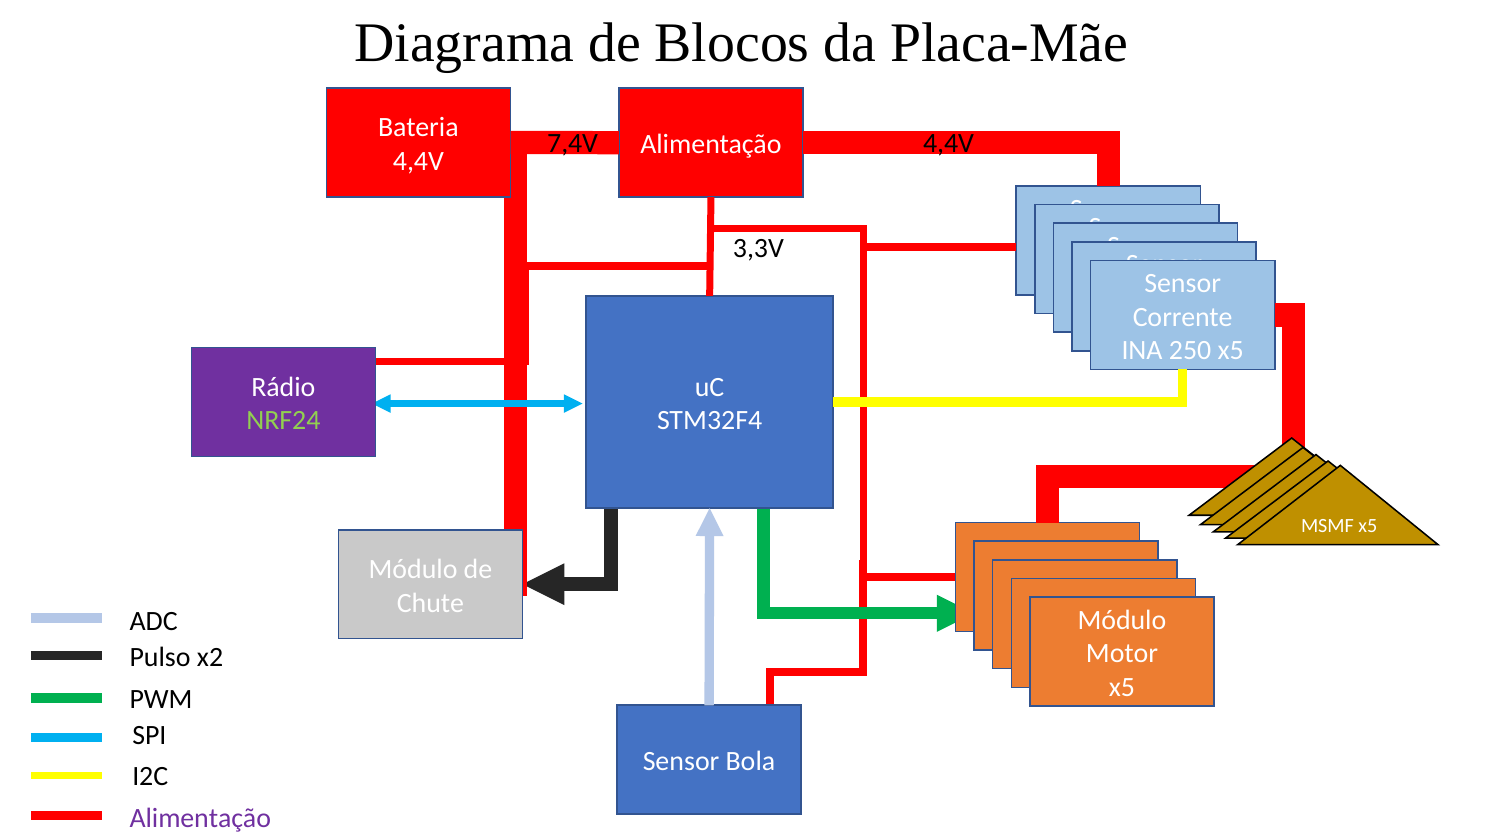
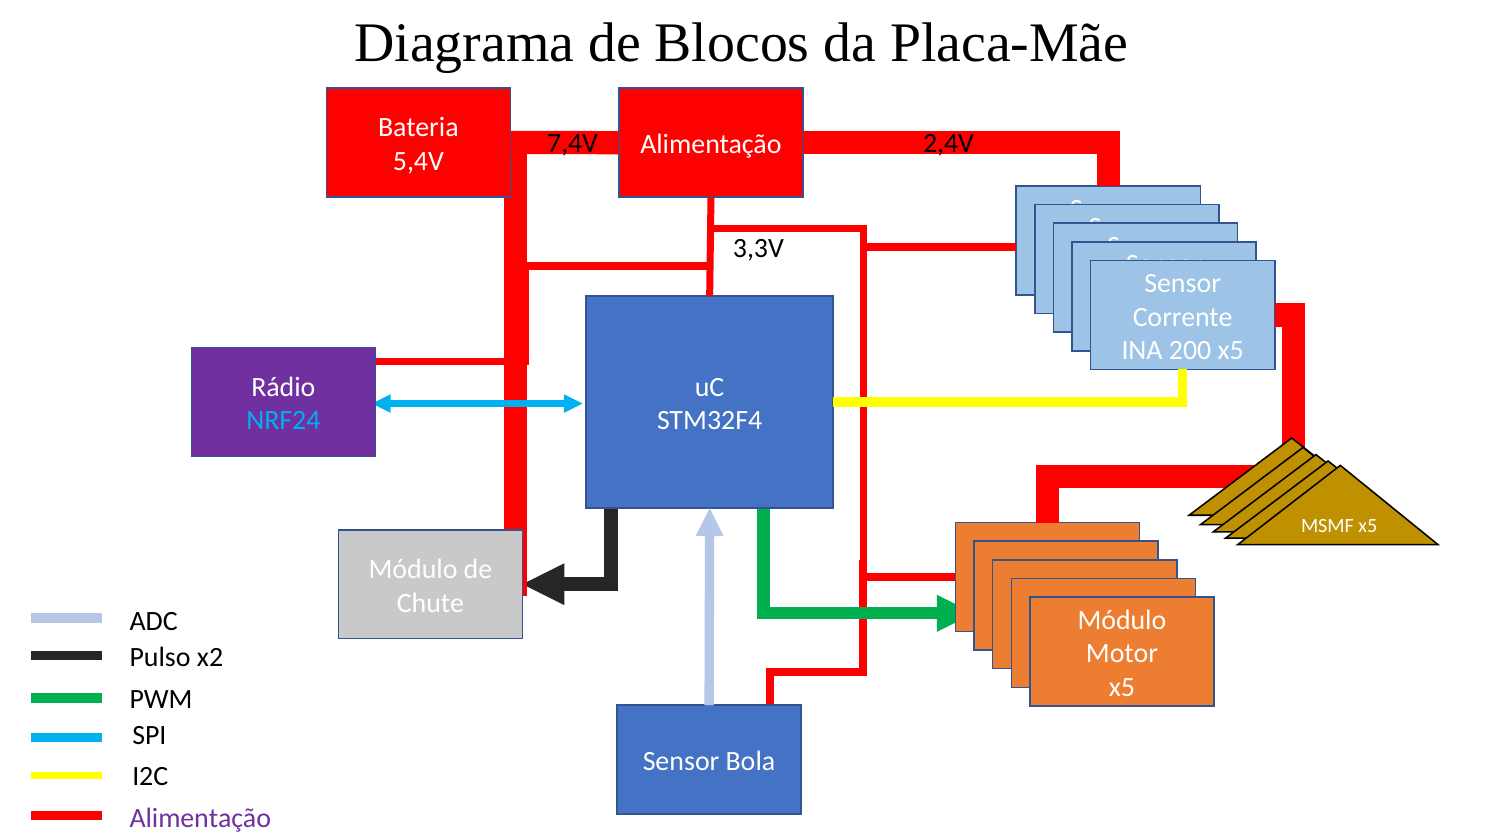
7,4V 4,4V: 4,4V -> 2,4V (948, 143)
4,4V: 4,4V -> 5,4V (418, 161)
250: 250 -> 200 (1190, 350)
NRF24 colour: light green -> light blue (283, 421)
